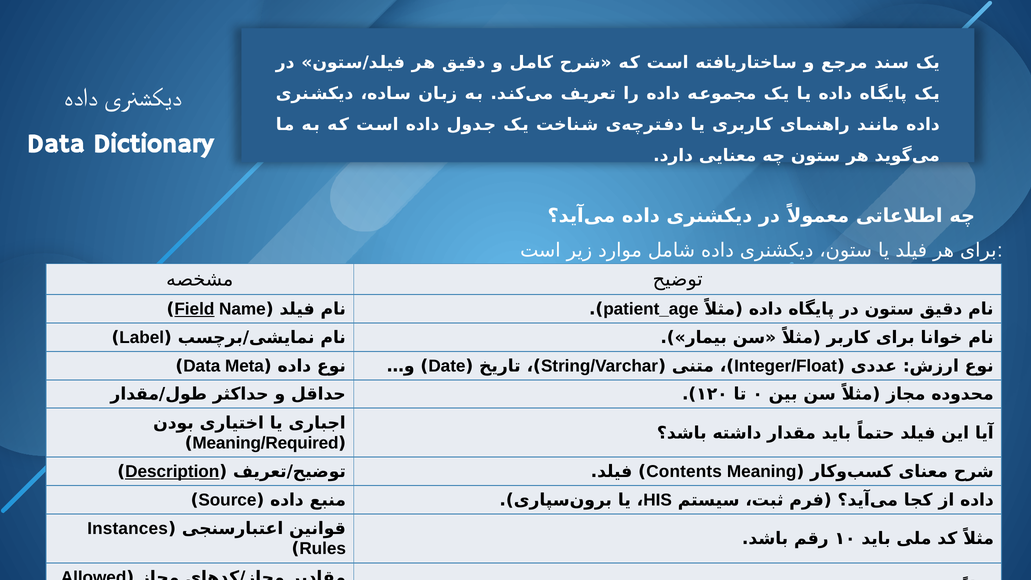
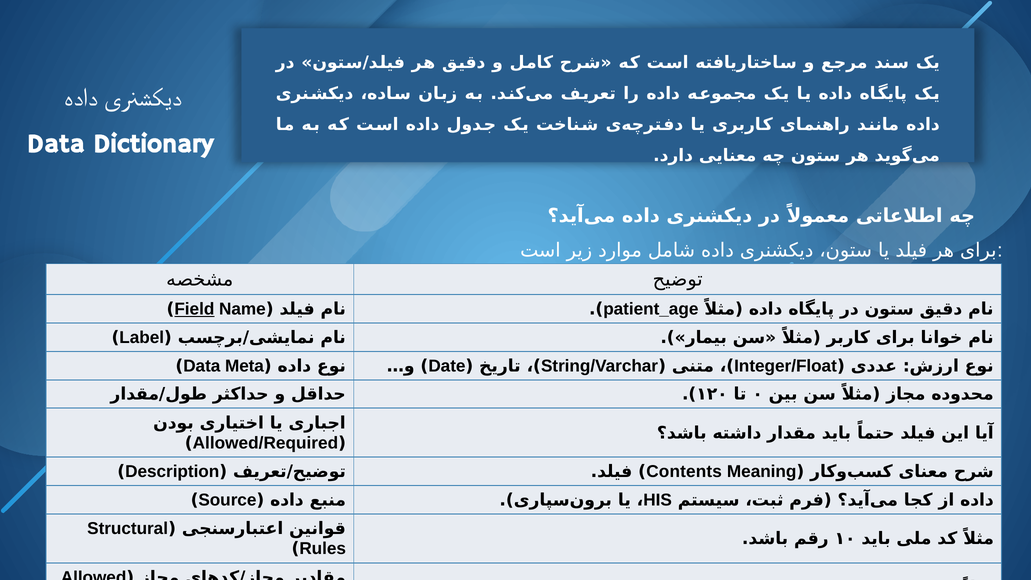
Meaning/Required: Meaning/Required -> Allowed/Required (265, 443)
Description underline: present -> none (172, 472)
Instances: Instances -> Structural (128, 529)
